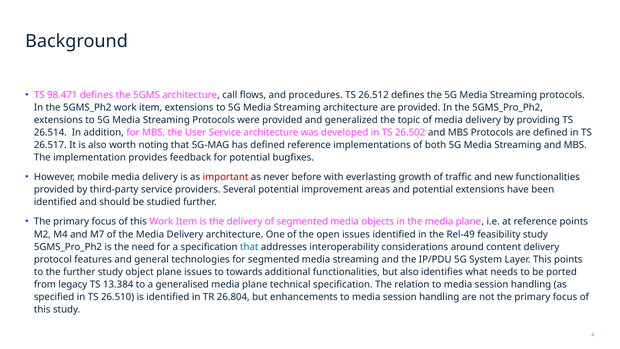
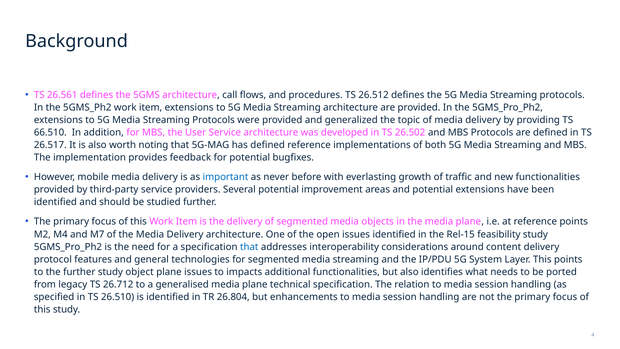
98.471: 98.471 -> 26.561 (62, 95)
26.514: 26.514 -> 66.510 (50, 132)
important colour: red -> blue (226, 177)
Rel-49: Rel-49 -> Rel-15 (461, 234)
towards: towards -> impacts (244, 272)
13.384: 13.384 -> 26.712 (118, 284)
